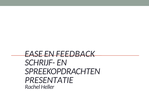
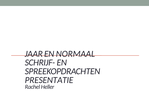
EASE: EASE -> JAAR (34, 54)
FEEDBACK: FEEDBACK -> NORMAAL (75, 54)
